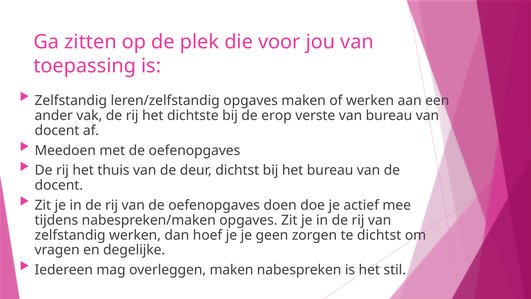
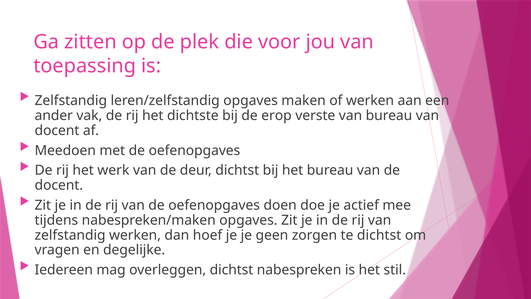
thuis: thuis -> werk (113, 170)
overleggen maken: maken -> dichtst (231, 270)
